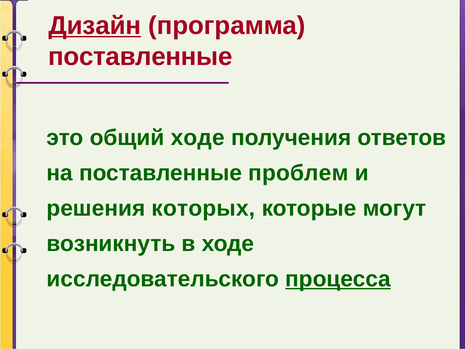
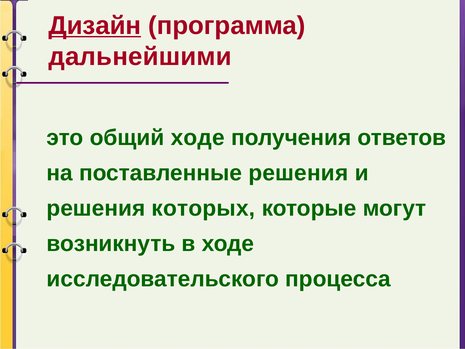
поставленные: поставленные -> дальнейшими (140, 57)
поставленные проблем: проблем -> решения (298, 173)
процесса underline: present -> none (338, 279)
